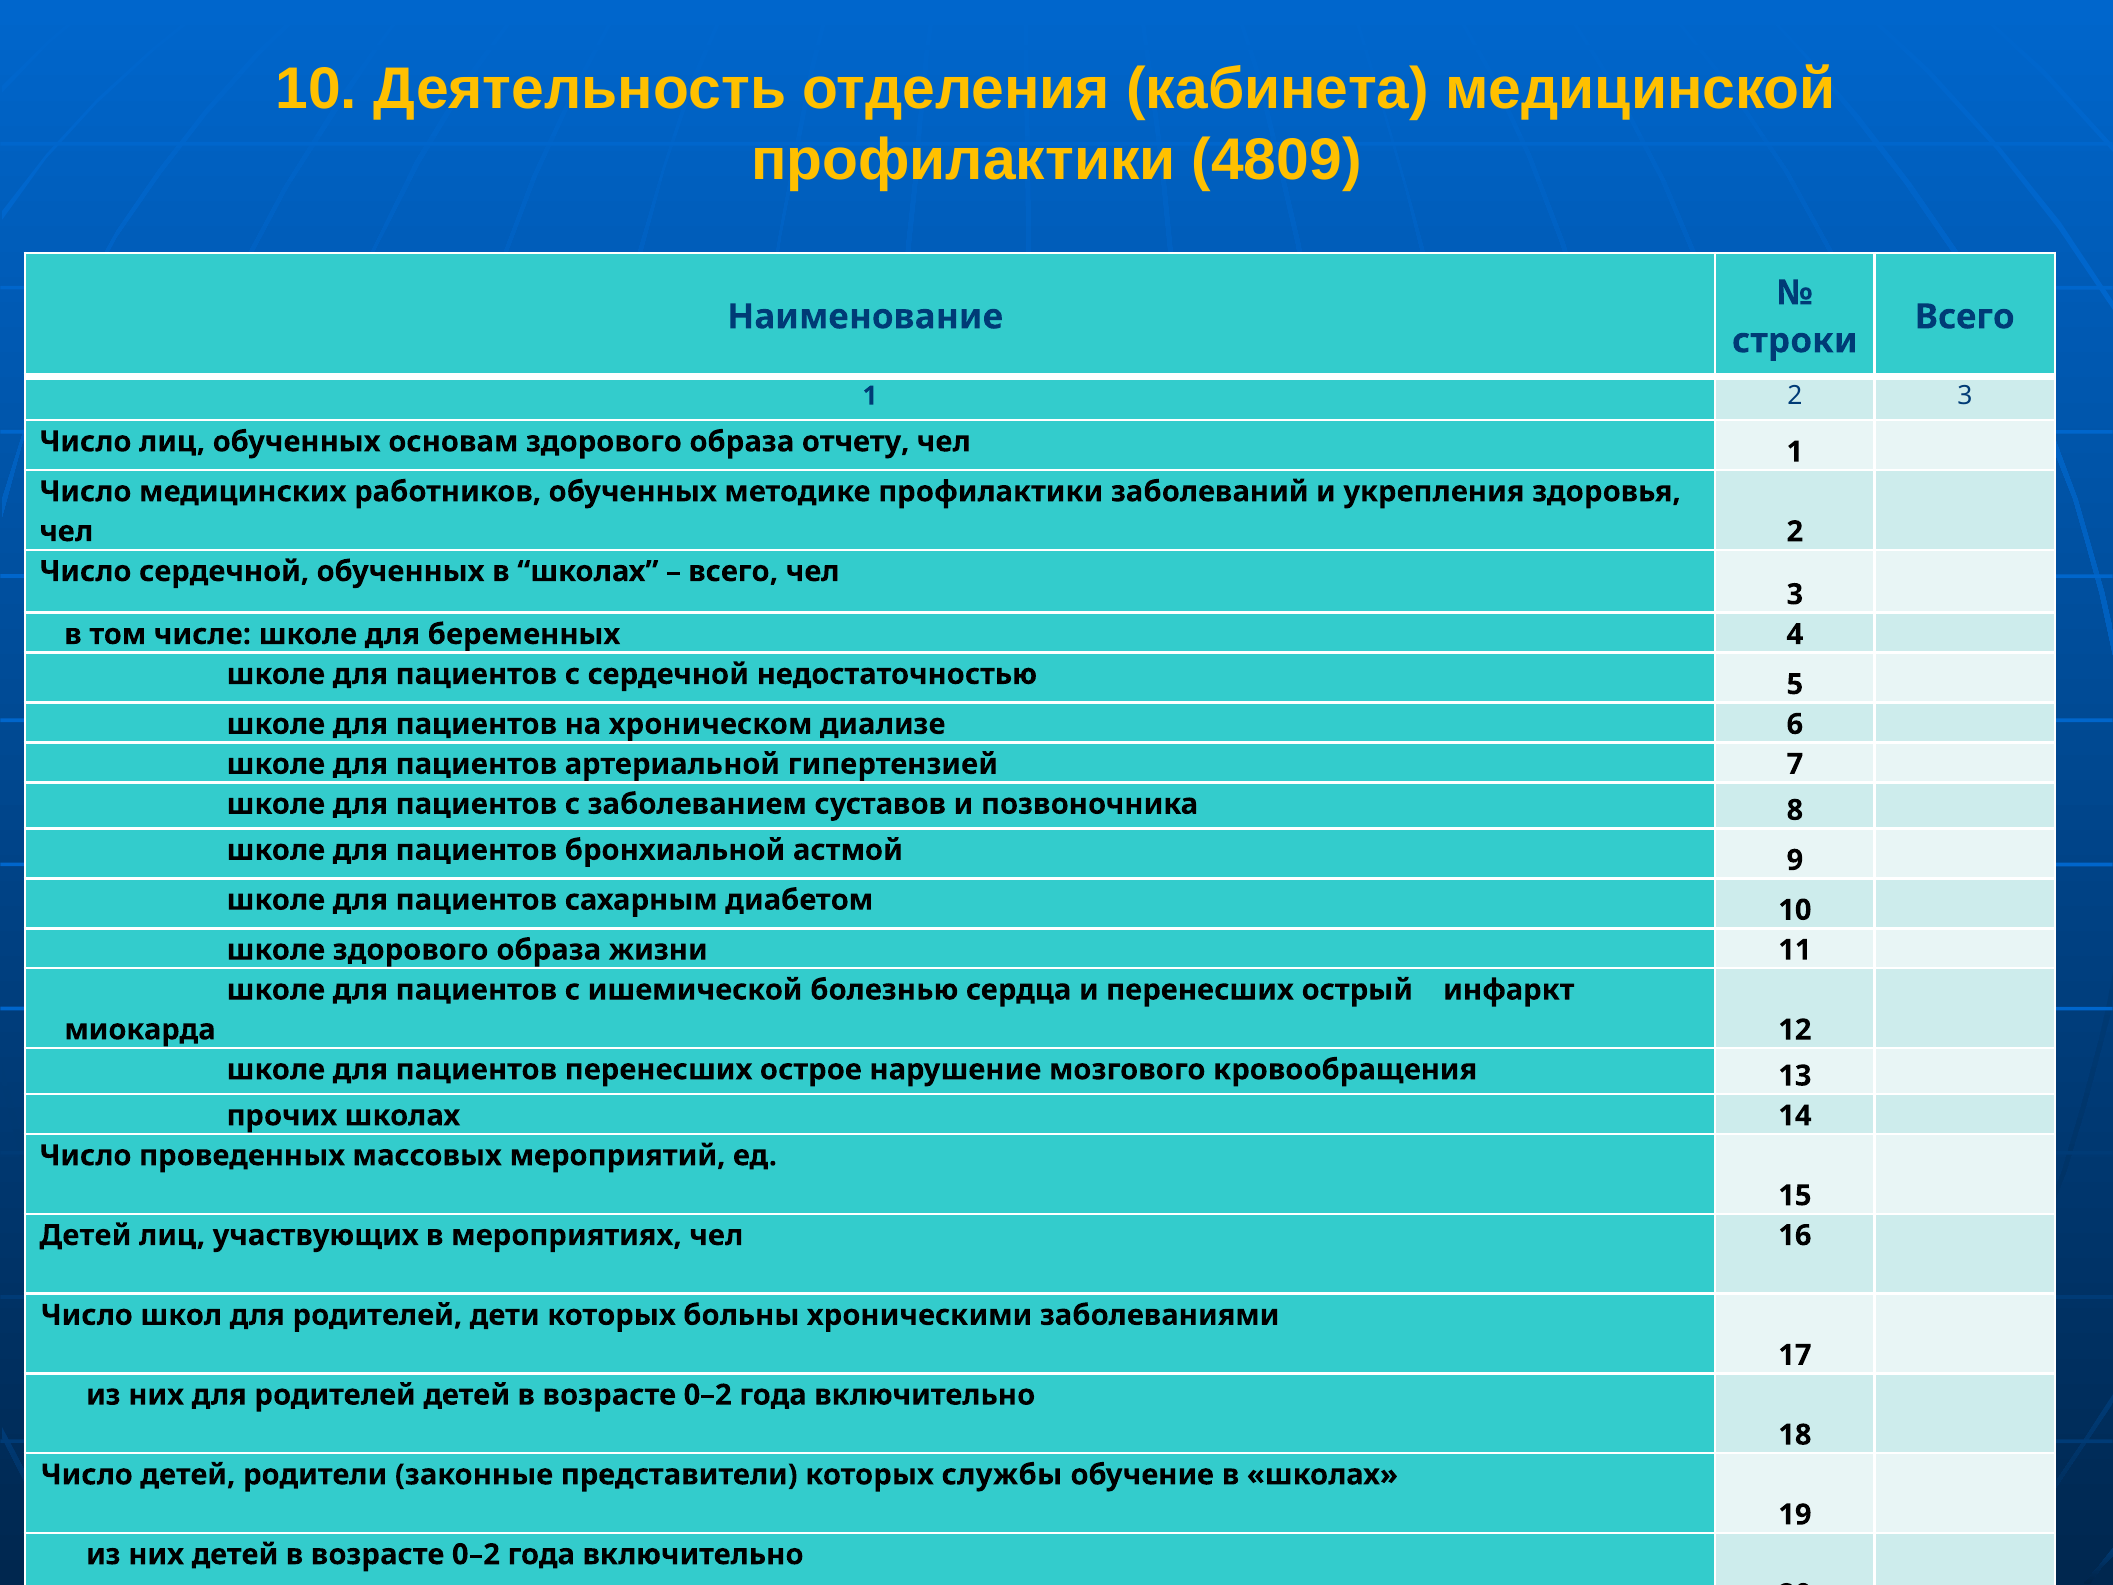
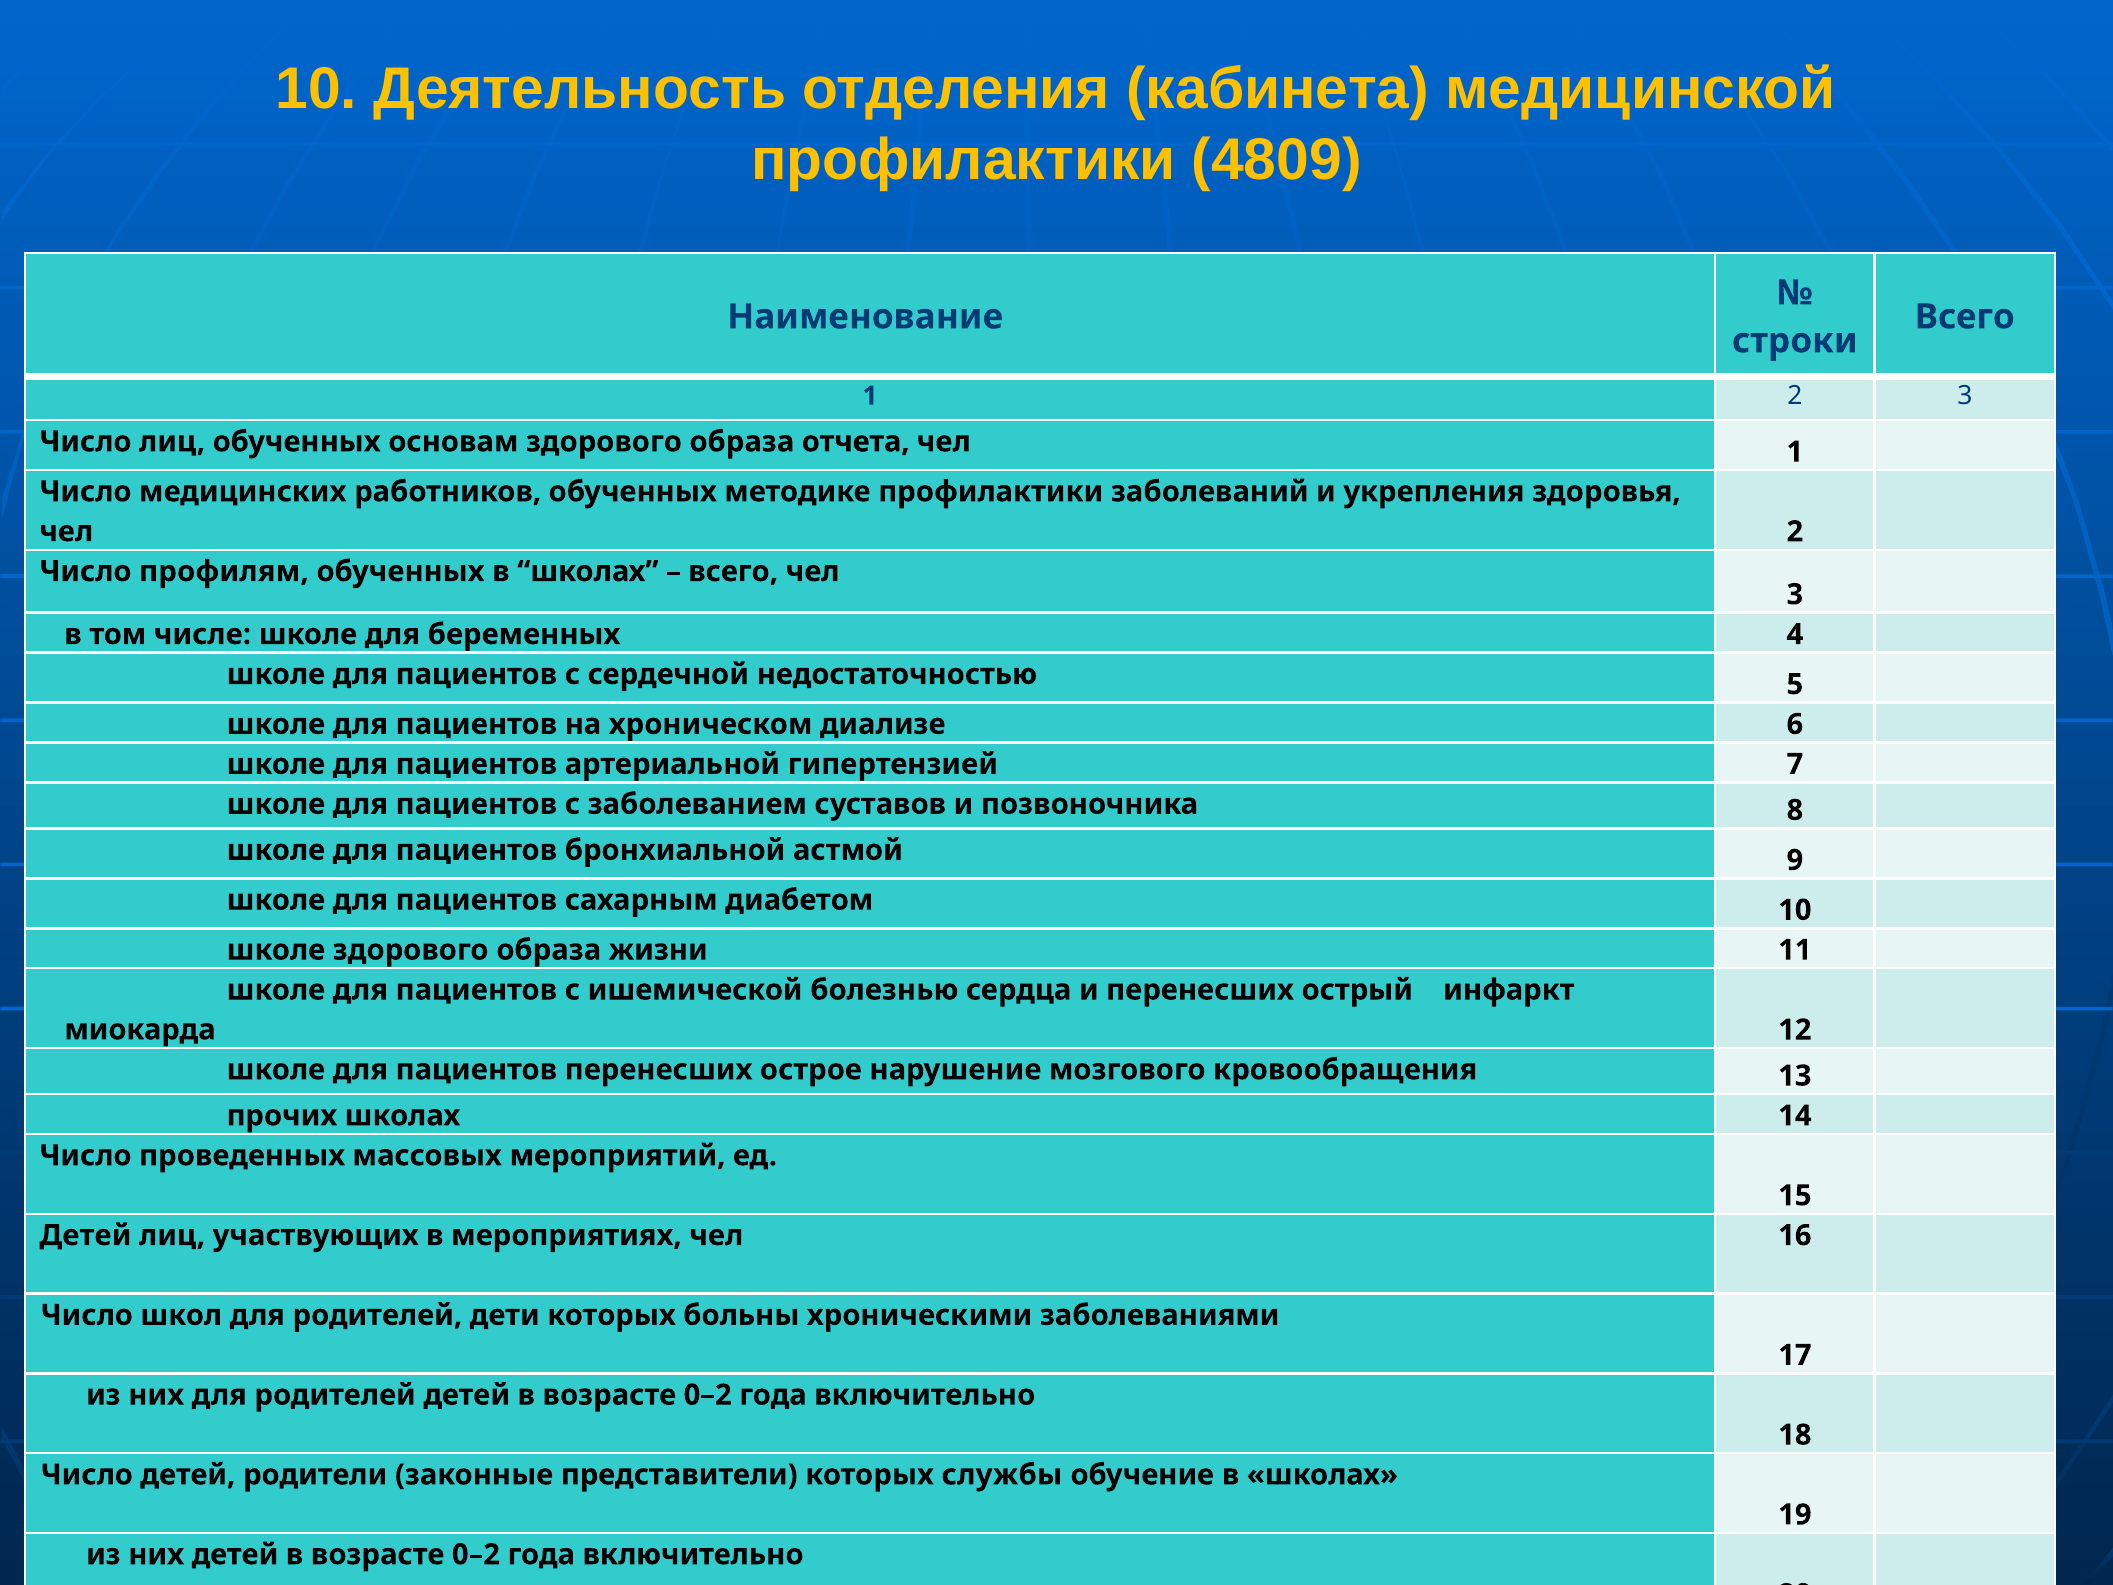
отчету: отчету -> отчета (856, 442)
Число сердечной: сердечной -> профилям (224, 571)
